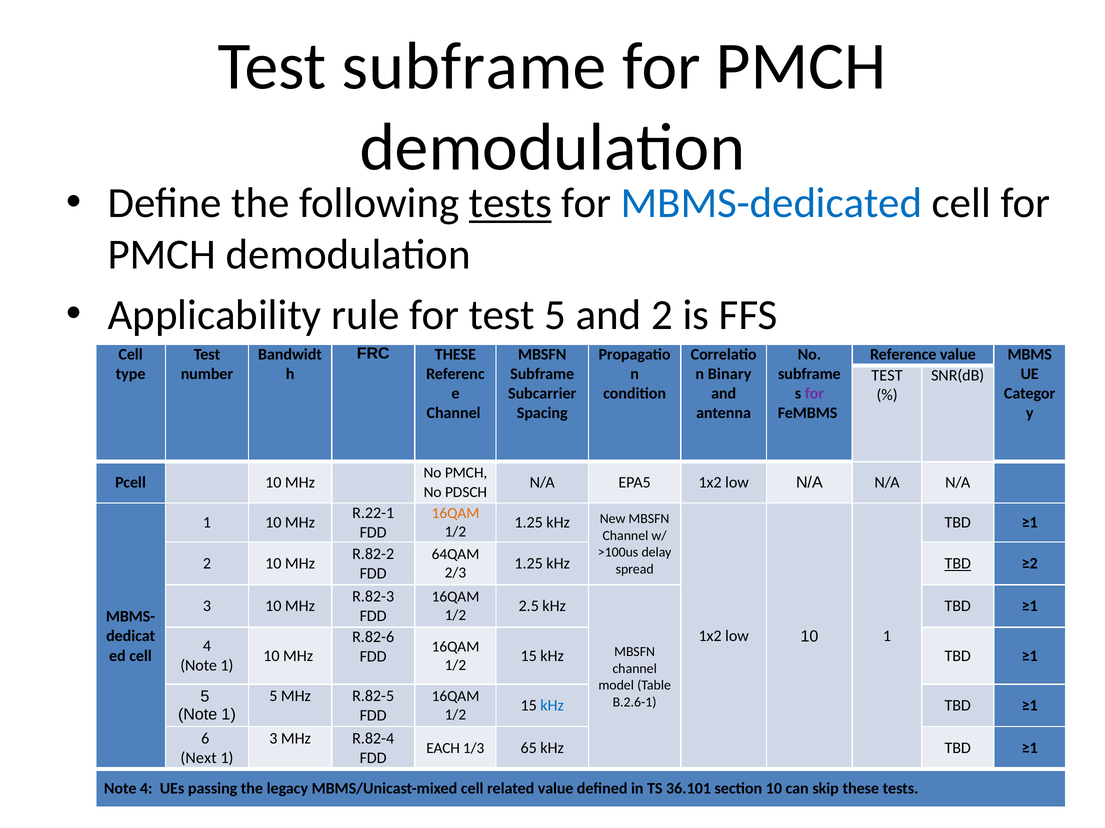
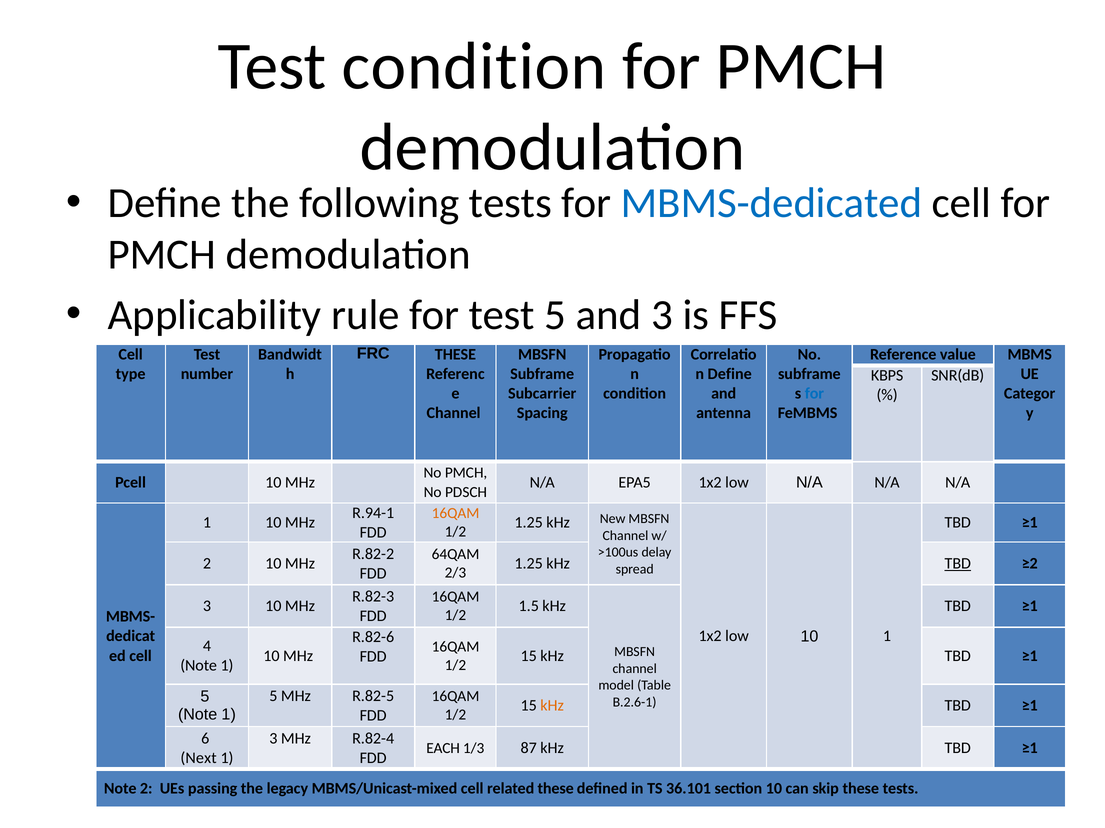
Test subframe: subframe -> condition (474, 66)
tests underline: present -> none (510, 203)
and 2: 2 -> 3 (662, 315)
Binary: Binary -> Define (730, 374)
TEST: TEST -> KBPS (887, 376)
for colour: purple -> blue (814, 394)
R.22-1: R.22-1 -> R.94-1 (373, 513)
2.5: 2.5 -> 1.5 (529, 607)
kHz colour: blue -> orange (552, 706)
65: 65 -> 87 (529, 749)
Note 4: 4 -> 2 (146, 789)
related value: value -> these (556, 789)
